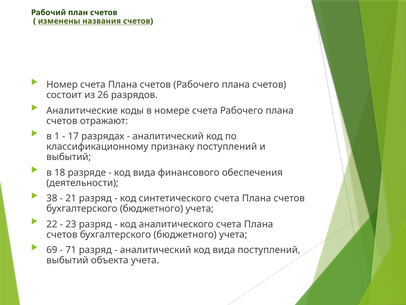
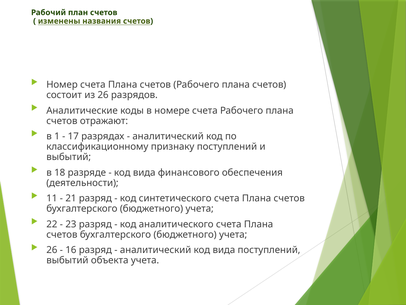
38: 38 -> 11 (52, 198)
69: 69 -> 26 (52, 250)
71: 71 -> 16 (71, 250)
